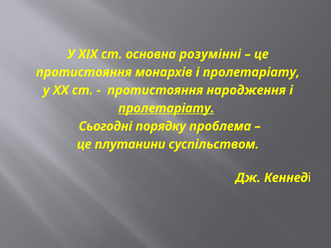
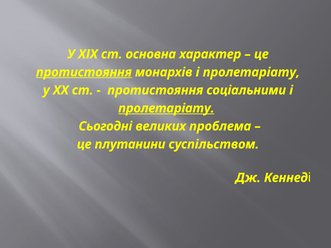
розумінні: розумінні -> характер (210, 54)
протистояння underline: none -> present (84, 72)
народження: народження -> соціальними (246, 90)
порядку: порядку -> великих (161, 126)
